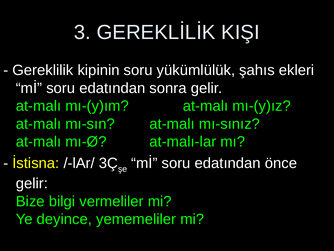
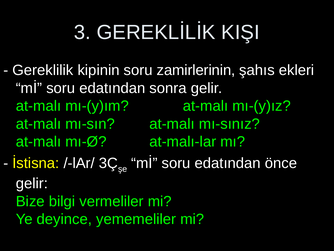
yükümlülük: yükümlülük -> zamirlerinin (196, 70)
